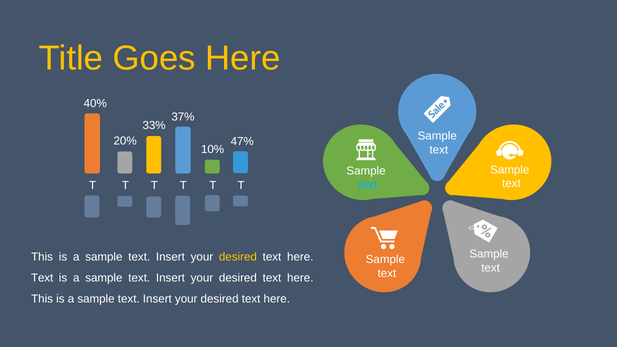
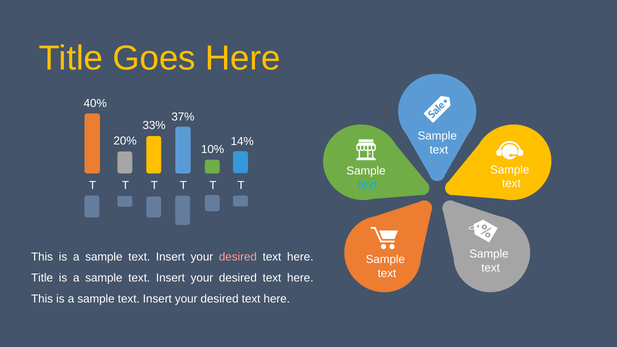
47%: 47% -> 14% (242, 141)
desired colour: yellow -> pink (238, 257)
Text: Text -> Title (42, 278)
